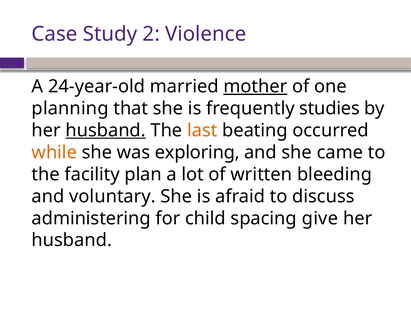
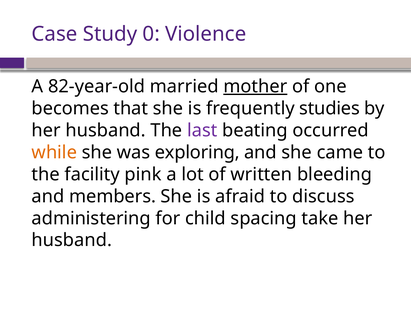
2: 2 -> 0 (151, 34)
24-year-old: 24-year-old -> 82-year-old (97, 86)
planning: planning -> becomes (70, 108)
husband underline: present -> none (106, 130)
last colour: orange -> purple (202, 130)
plan: plan -> pink (143, 174)
voluntary: voluntary -> members (113, 196)
give: give -> take (320, 218)
